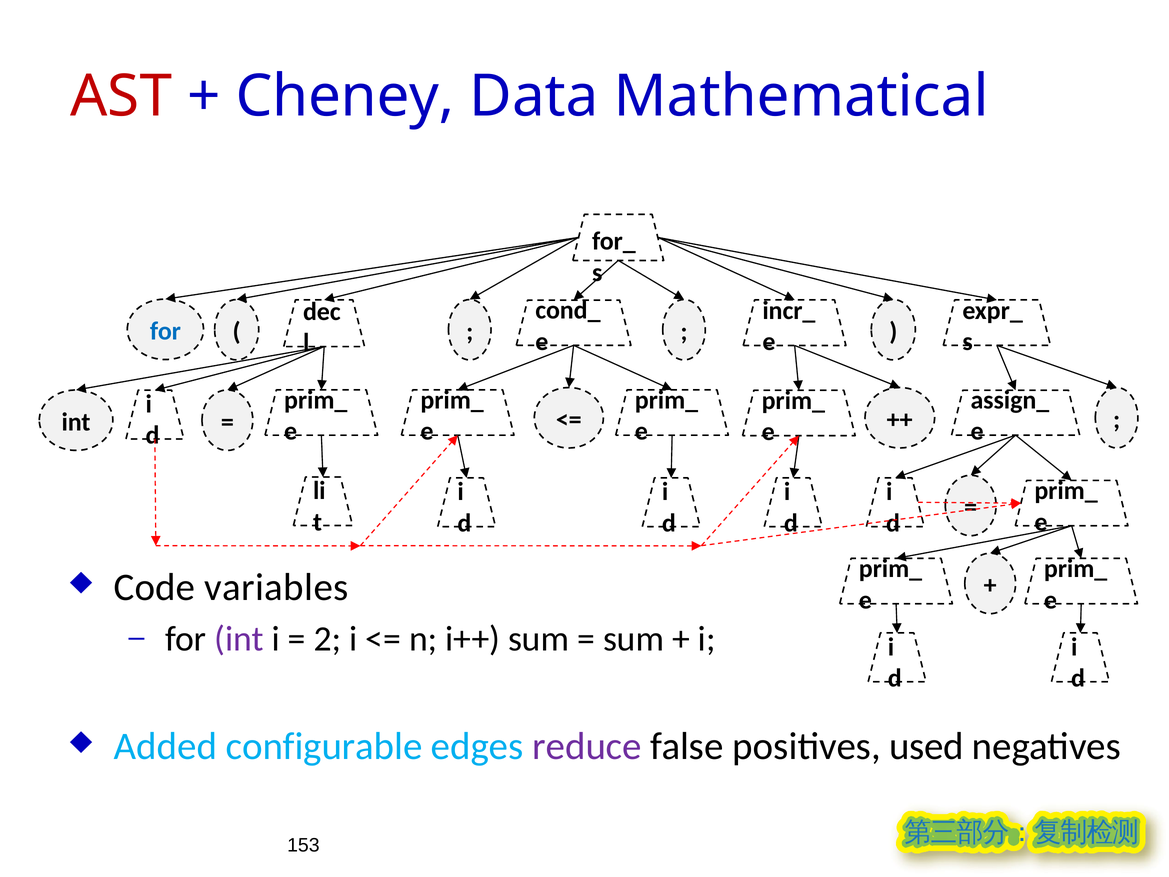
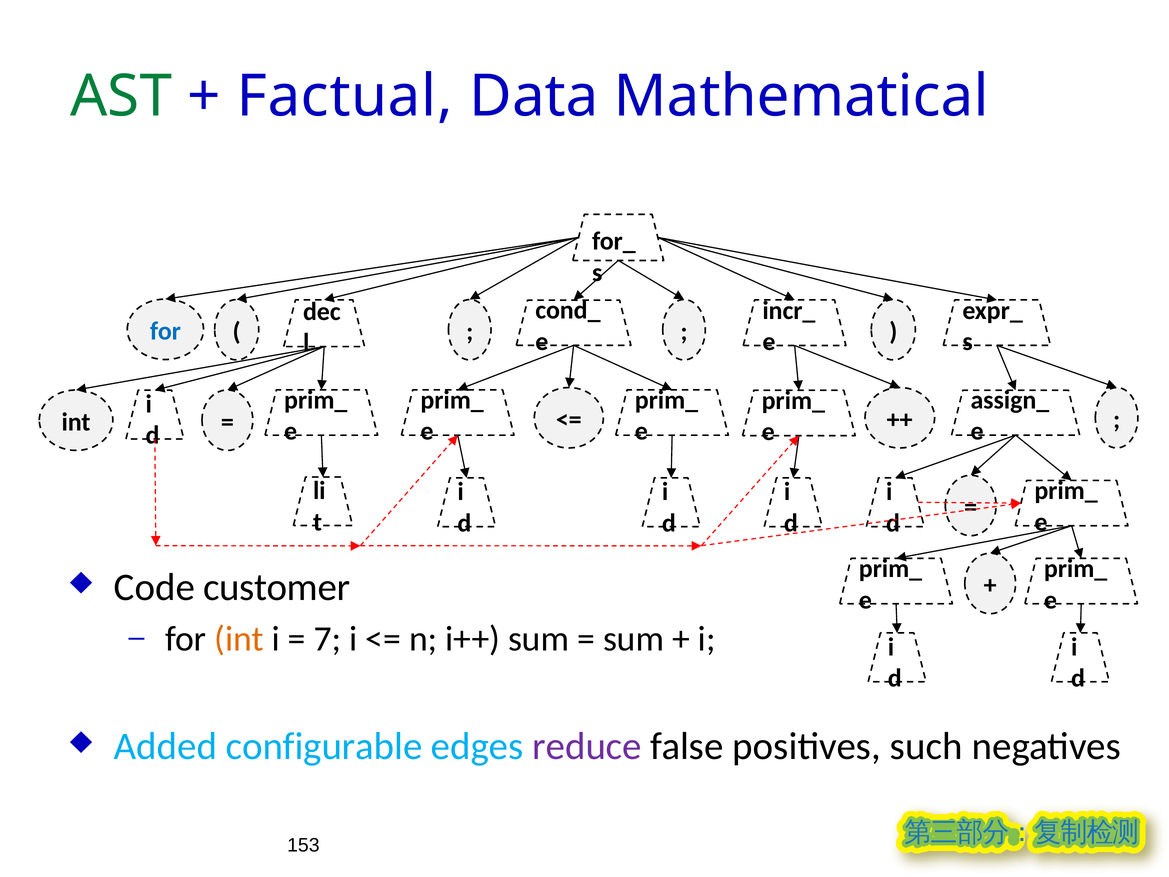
AST colour: red -> green (121, 97)
Cheney: Cheney -> Factual (345, 97)
variables: variables -> customer (277, 587)
int colour: purple -> orange (239, 639)
2: 2 -> 7 (327, 639)
used: used -> such (926, 746)
